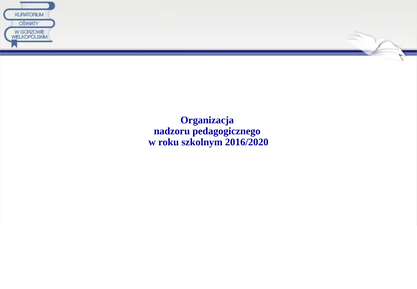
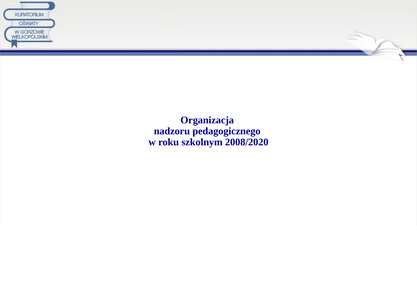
2016/2020: 2016/2020 -> 2008/2020 (247, 142)
